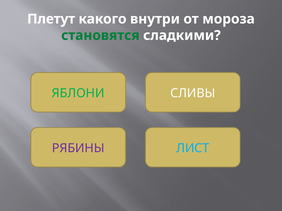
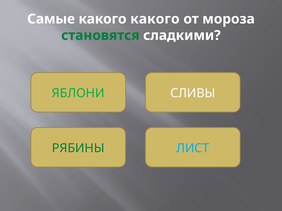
Плетут: Плетут -> Самые (51, 19)
какого внутри: внутри -> какого (155, 19)
РЯБИНЫ colour: purple -> green (78, 148)
